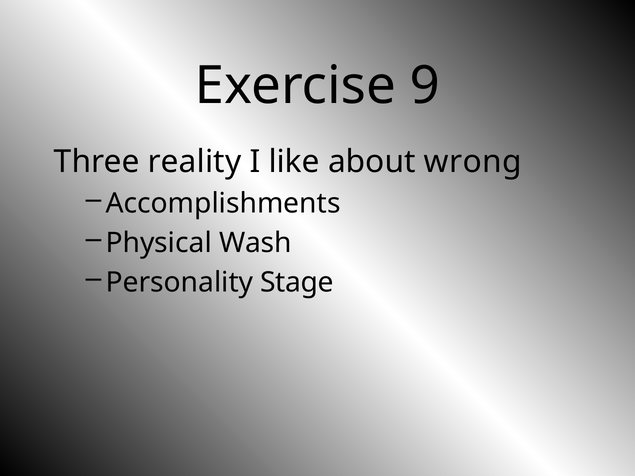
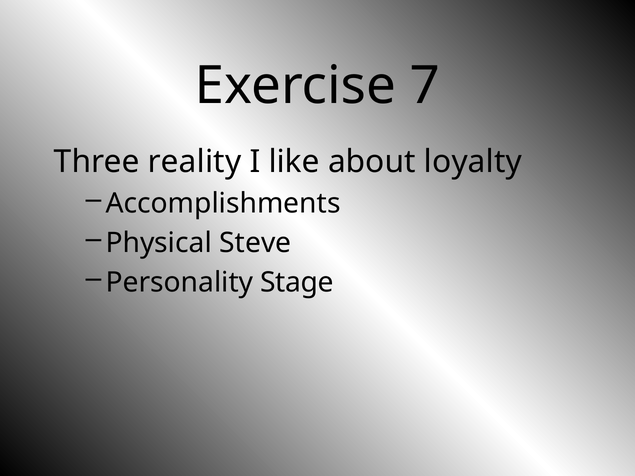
9: 9 -> 7 (425, 86)
wrong: wrong -> loyalty (473, 162)
Wash: Wash -> Steve (255, 243)
